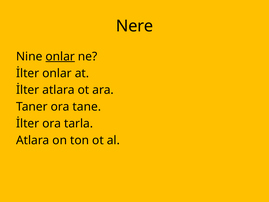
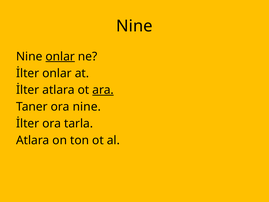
Nere: Nere -> Nine (134, 26)
ara underline: none -> present (103, 90)
ora tane: tane -> nine (87, 107)
